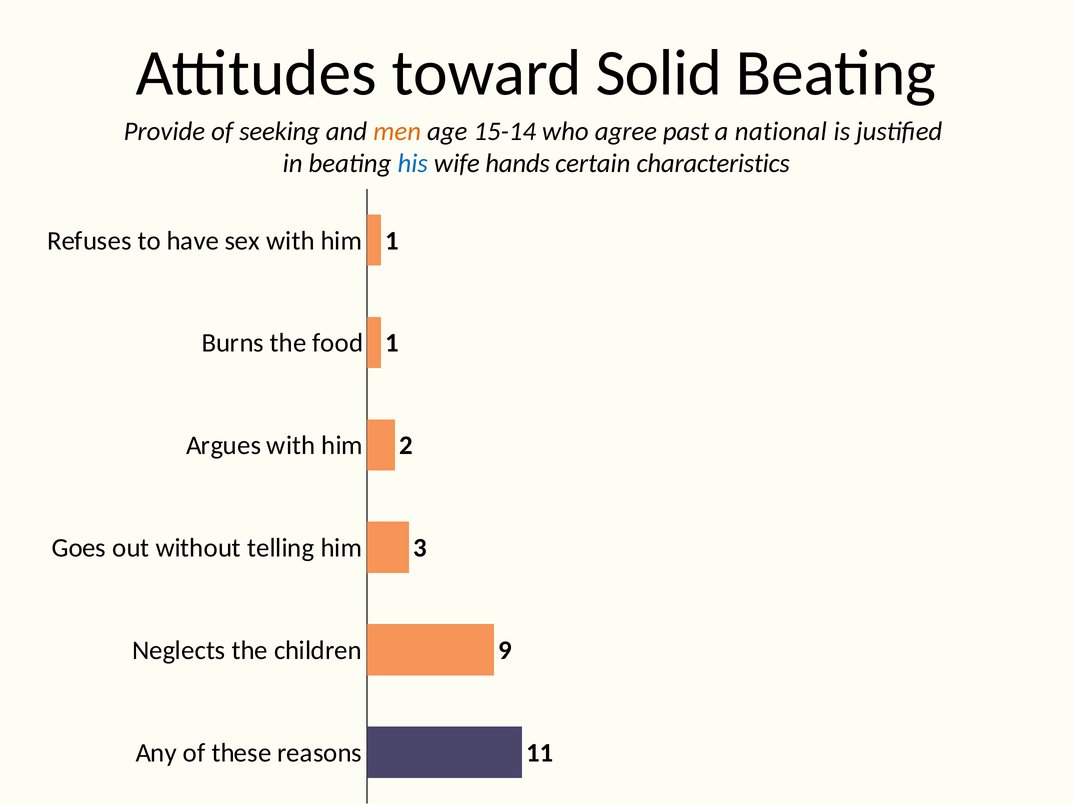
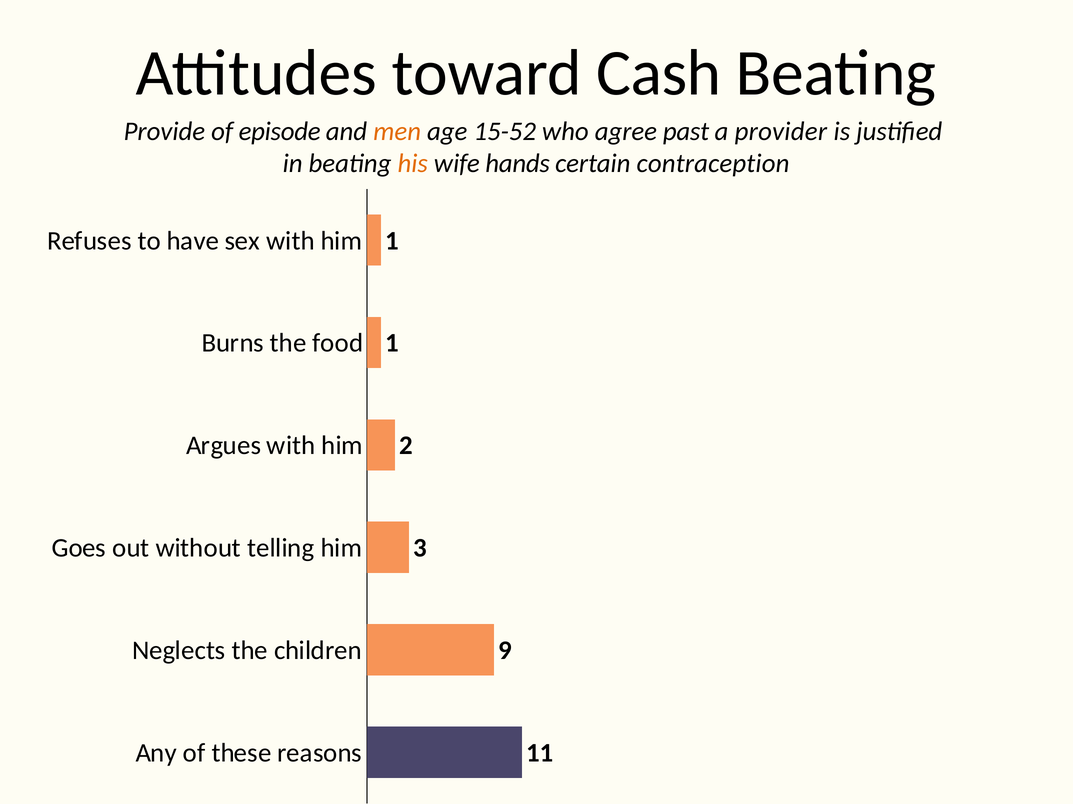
Solid: Solid -> Cash (659, 73)
seeking: seeking -> episode (280, 131)
15-14: 15-14 -> 15-52 (505, 131)
national: national -> provider (781, 131)
his colour: blue -> orange (413, 164)
characteristics: characteristics -> contraception (713, 164)
